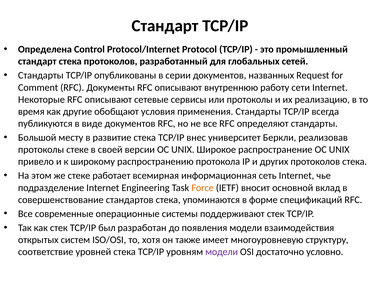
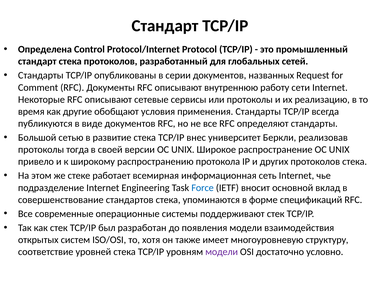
месту: месту -> сетью (71, 138)
протоколы стеке: стеке -> тогда (78, 150)
Force colour: orange -> blue (203, 188)
